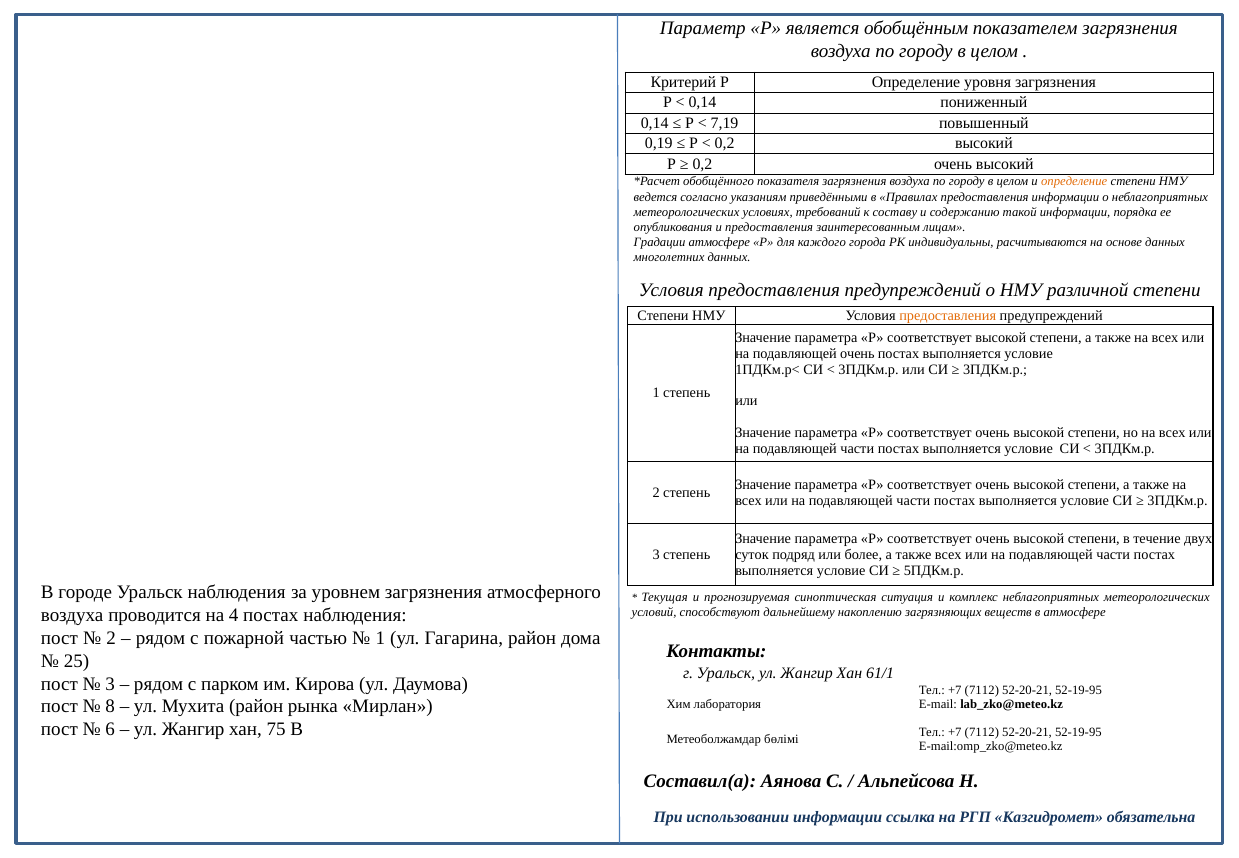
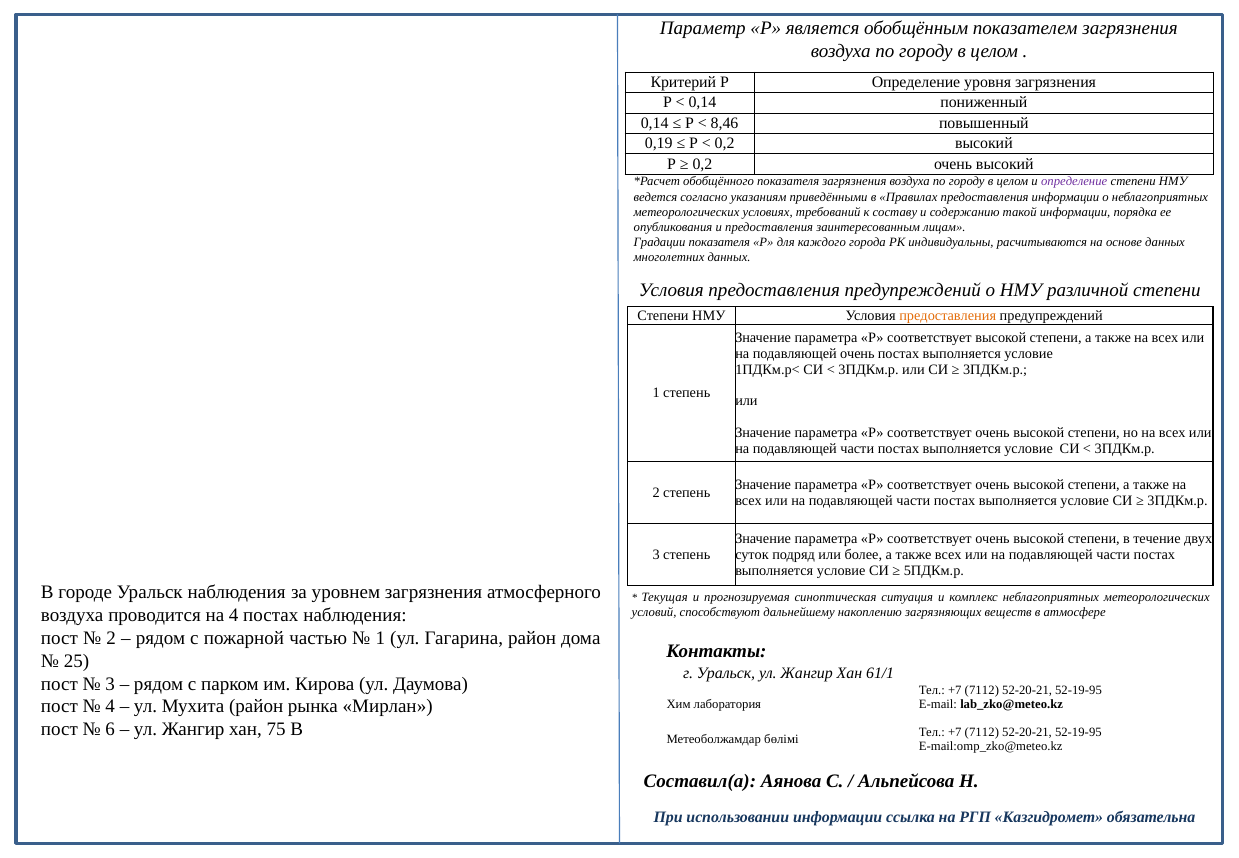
7,19: 7,19 -> 8,46 (724, 123)
определение colour: orange -> purple (1074, 182)
Градации атмосфере: атмосфере -> показателя (719, 242)
8: 8 -> 4 (110, 706)
